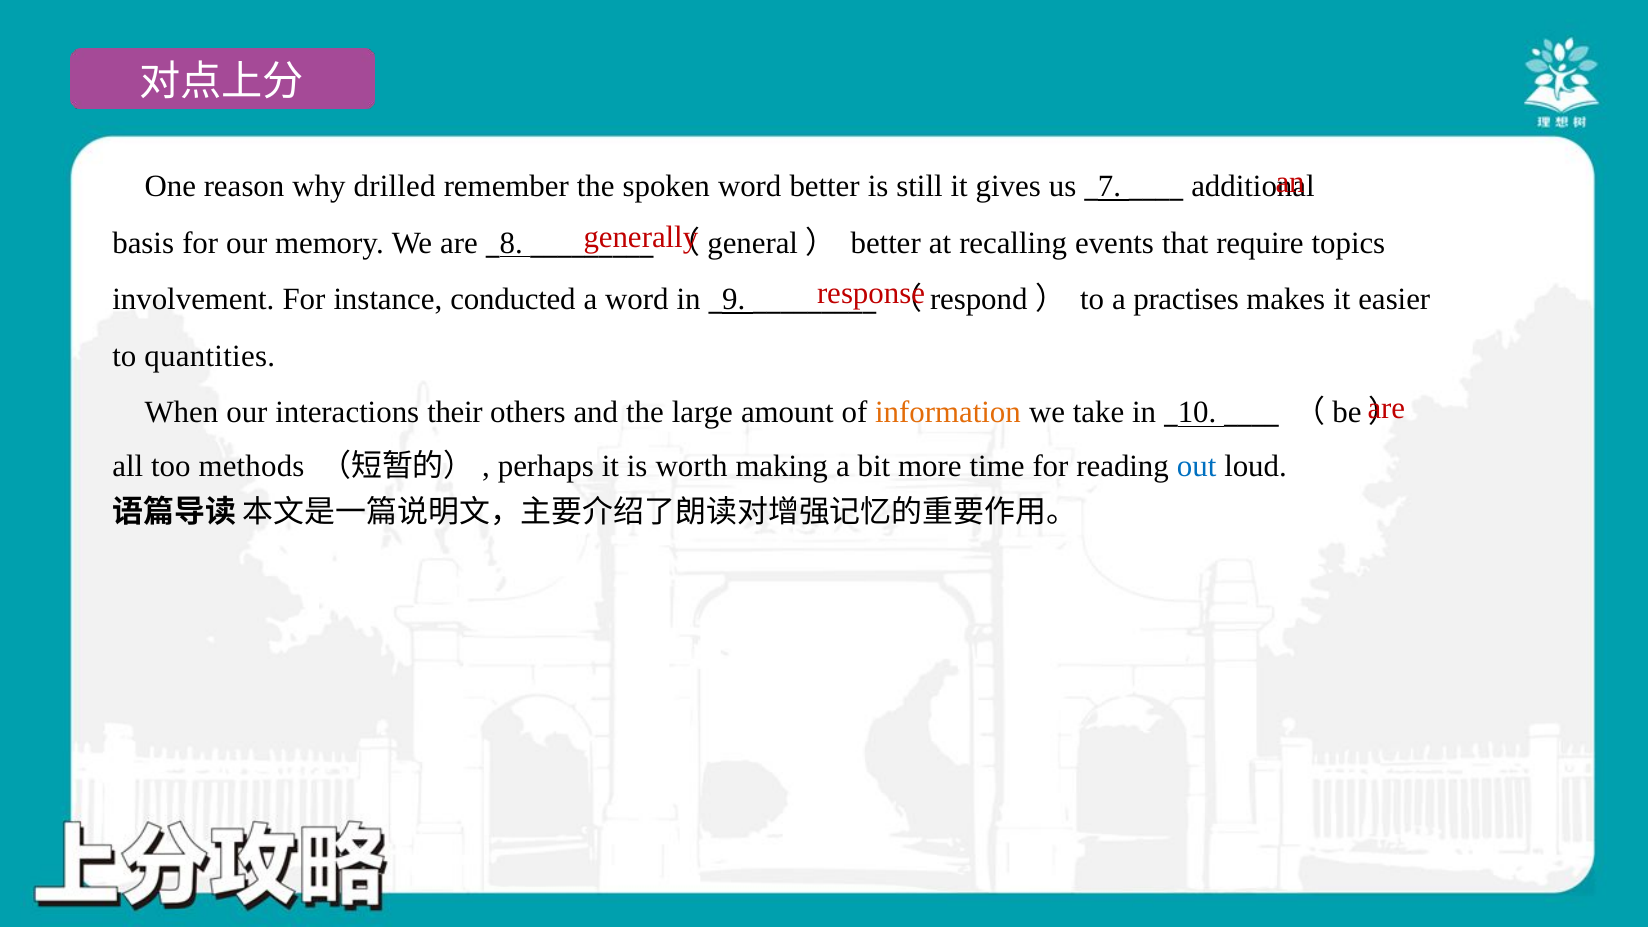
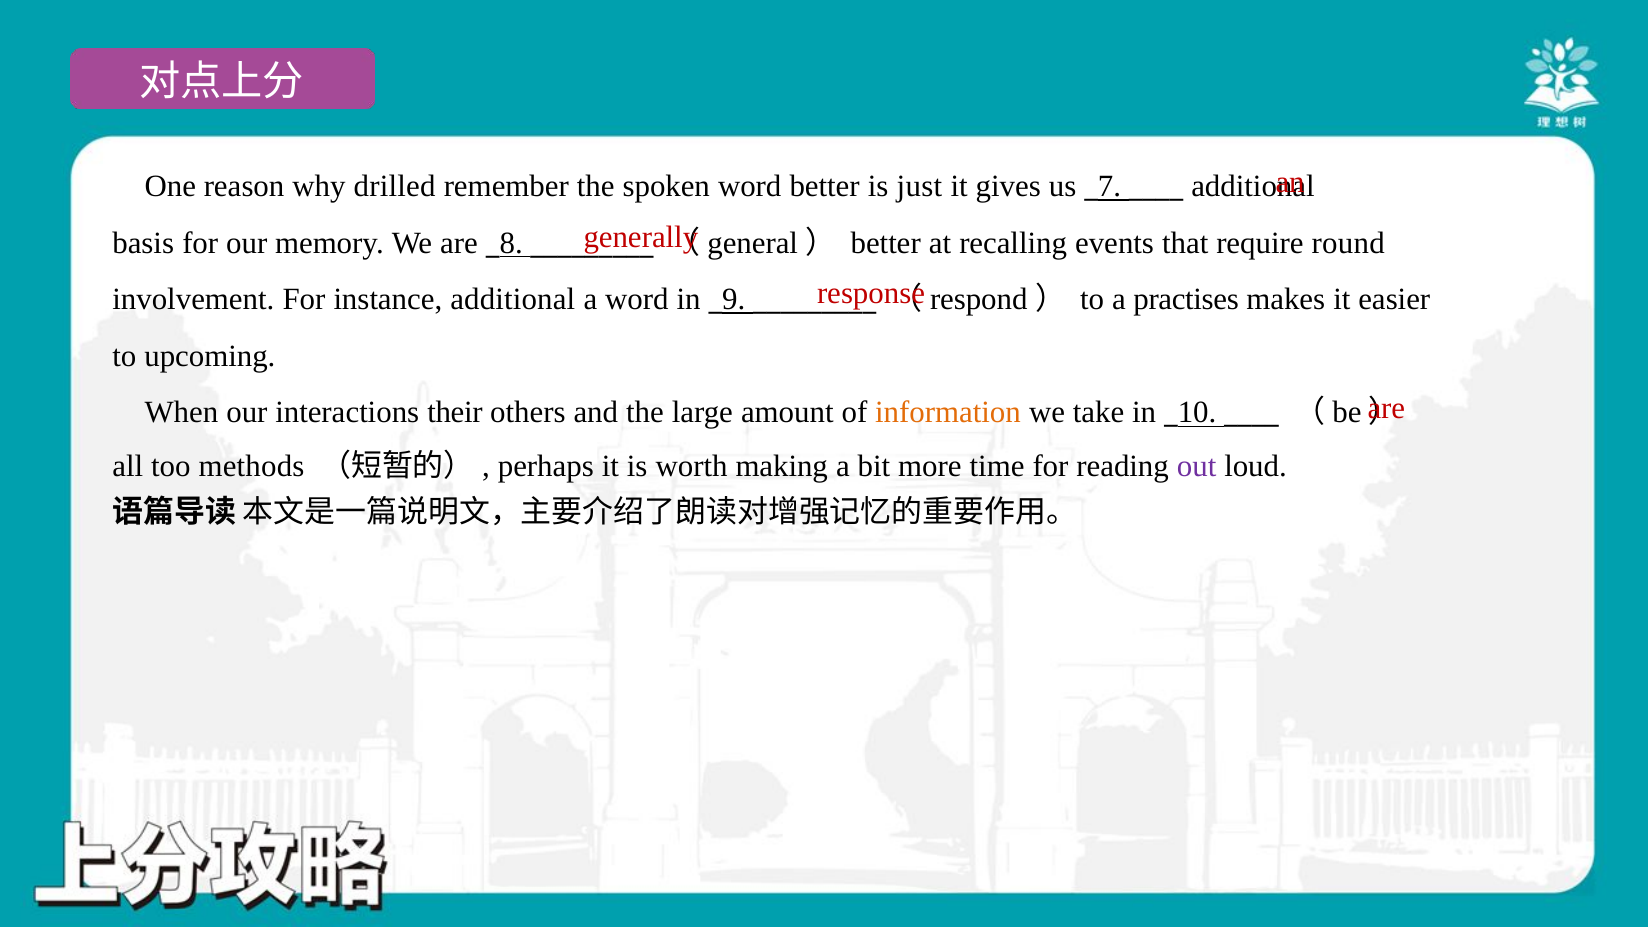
still: still -> just (919, 186)
topics: topics -> round (1348, 243)
instance conducted: conducted -> additional (513, 299)
quantities: quantities -> upcoming (210, 356)
out colour: blue -> purple (1197, 466)
